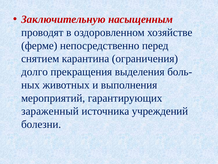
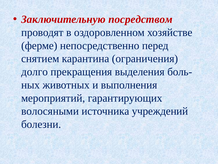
насыщенным: насыщенным -> посредством (140, 19)
зараженный: зараженный -> волосяными (50, 111)
